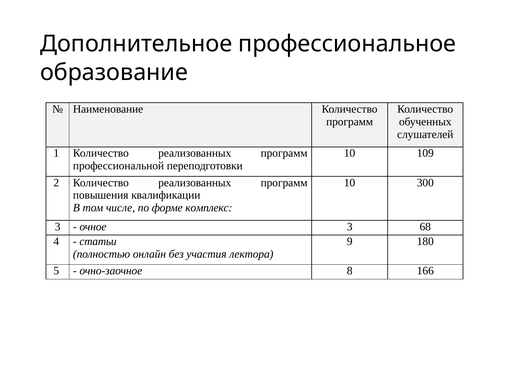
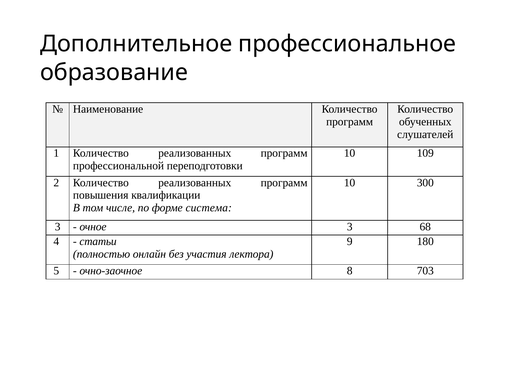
комплекс: комплекс -> система (209, 208)
166: 166 -> 703 (425, 271)
